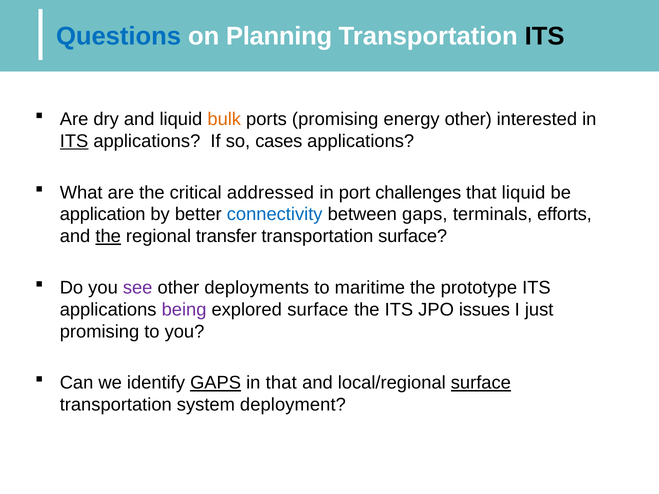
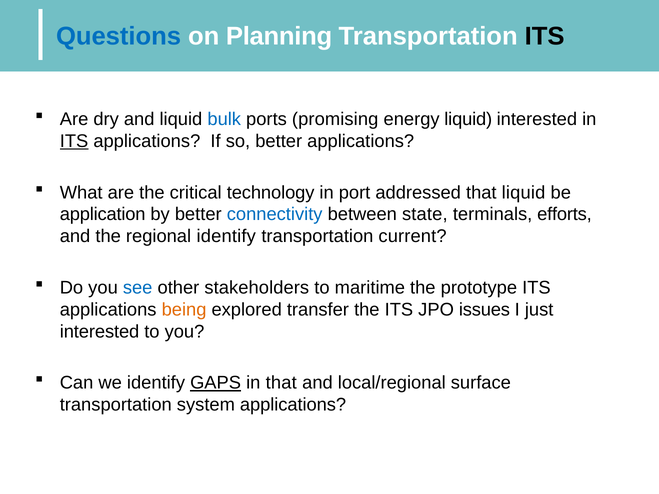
bulk colour: orange -> blue (224, 119)
energy other: other -> liquid (468, 119)
so cases: cases -> better (279, 141)
addressed: addressed -> technology (271, 193)
challenges: challenges -> addressed (418, 193)
between gaps: gaps -> state (425, 215)
the underline: present -> none (108, 237)
regional transfer: transfer -> identify (226, 237)
transportation surface: surface -> current (413, 237)
see colour: purple -> blue (138, 288)
deployments: deployments -> stakeholders (257, 288)
being colour: purple -> orange (184, 310)
explored surface: surface -> transfer (318, 310)
promising: promising -> interested (100, 332)
surface underline: present -> none (481, 383)
system deployment: deployment -> applications (293, 405)
